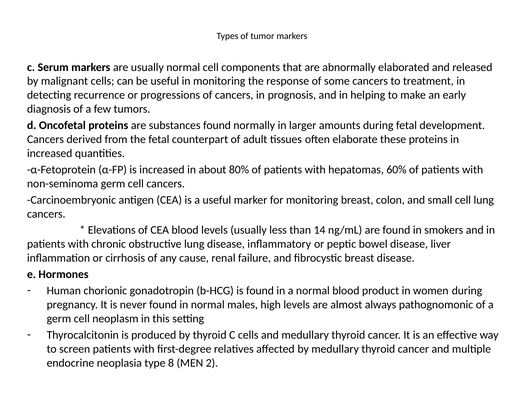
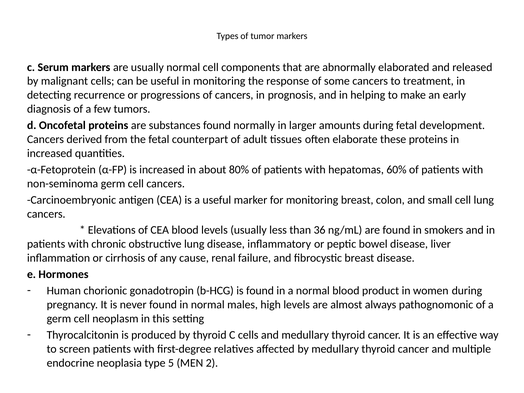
14: 14 -> 36 (320, 230)
8: 8 -> 5 (171, 363)
